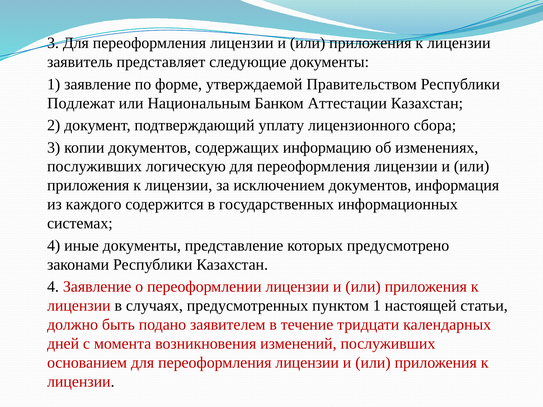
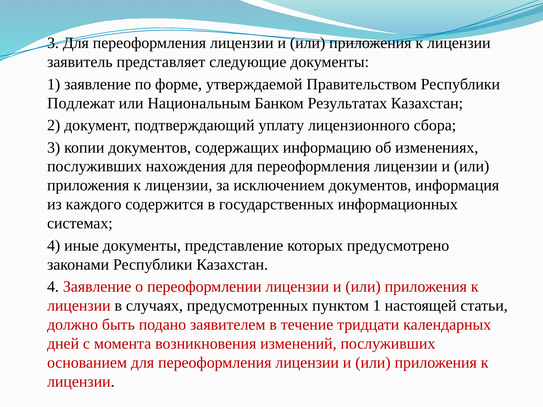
Аттестации: Аттестации -> Результатах (347, 103)
логическую: логическую -> нахождения (186, 167)
